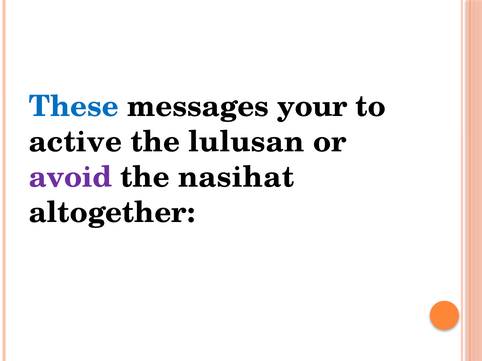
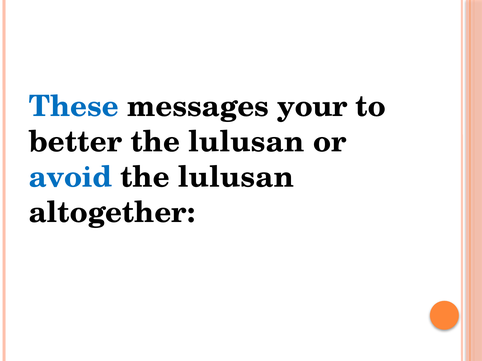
active: active -> better (75, 142)
avoid colour: purple -> blue (70, 177)
nasihat: nasihat -> lulusan (236, 177)
